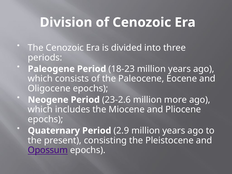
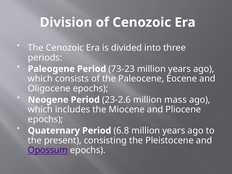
18-23: 18-23 -> 73-23 (122, 69)
more: more -> mass (175, 100)
2.9: 2.9 -> 6.8 (121, 131)
